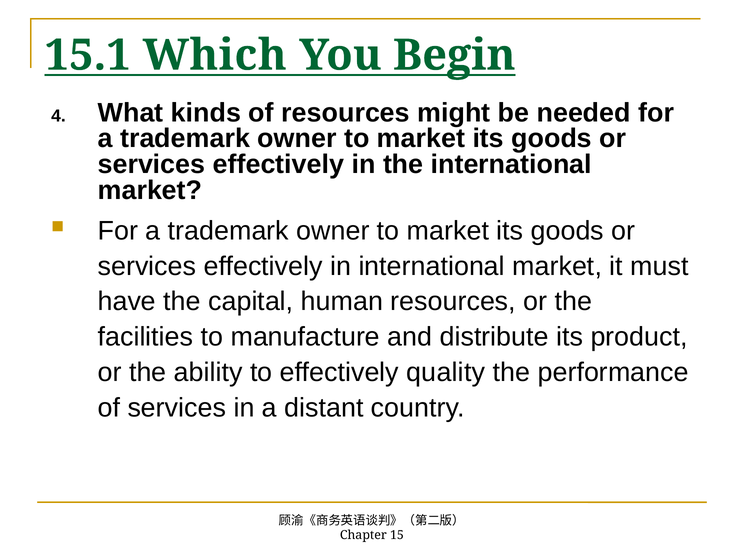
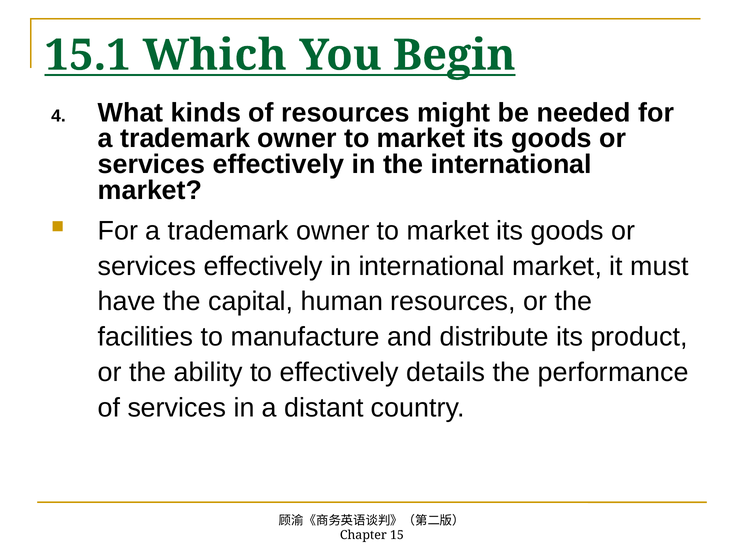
quality: quality -> details (446, 373)
